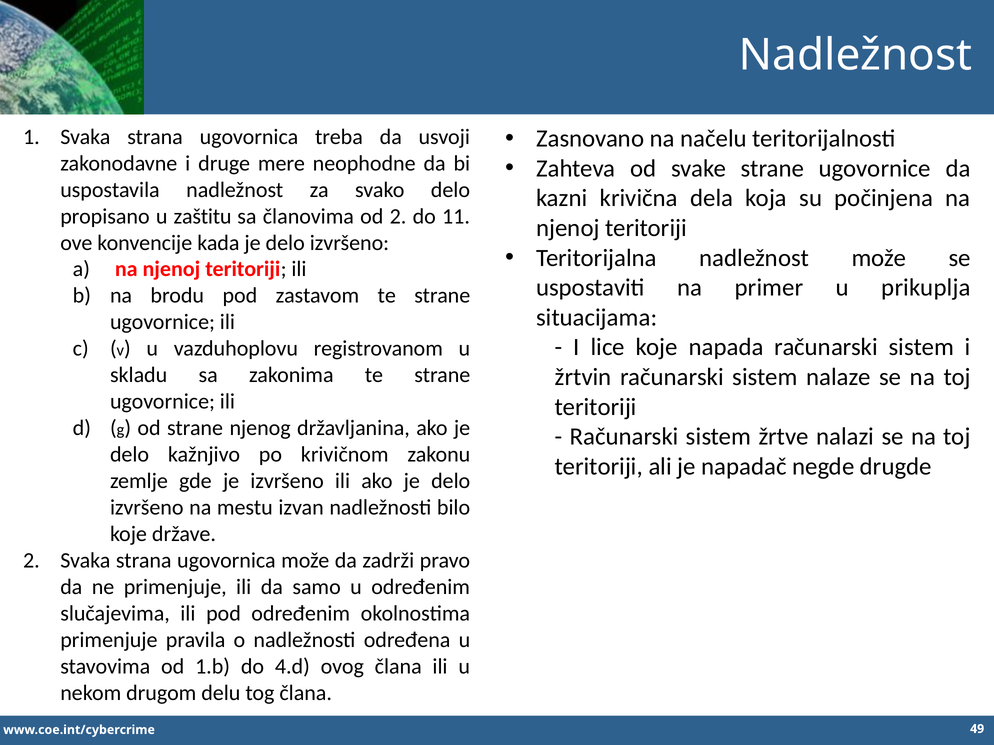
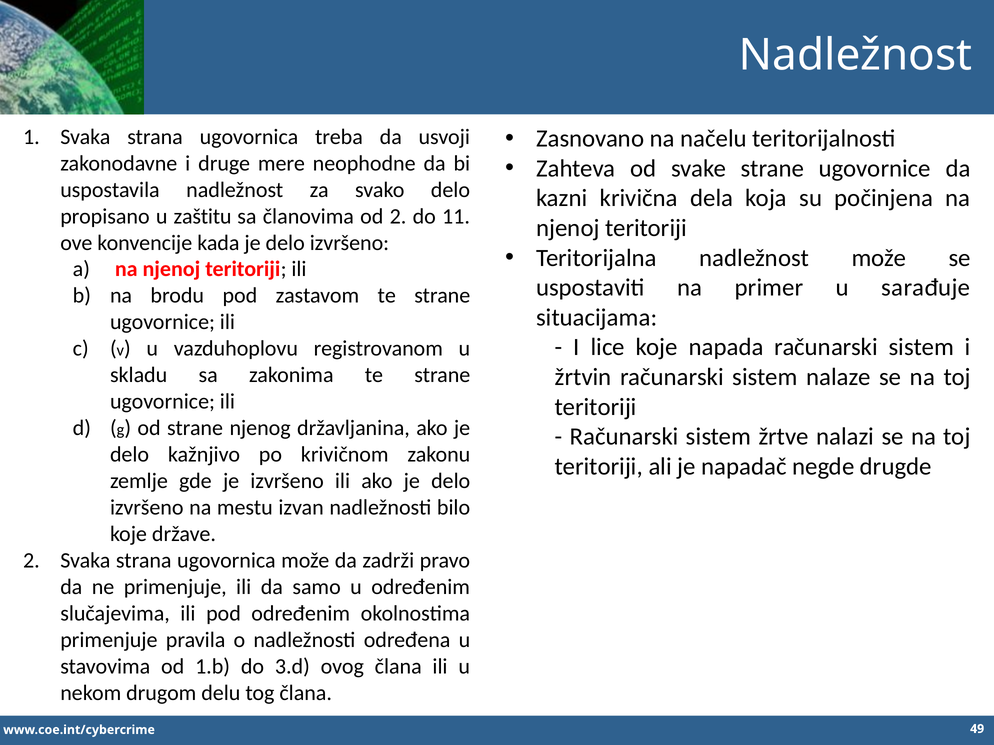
prikuplja: prikuplja -> sarađuje (926, 288)
4.d: 4.d -> 3.d (292, 667)
